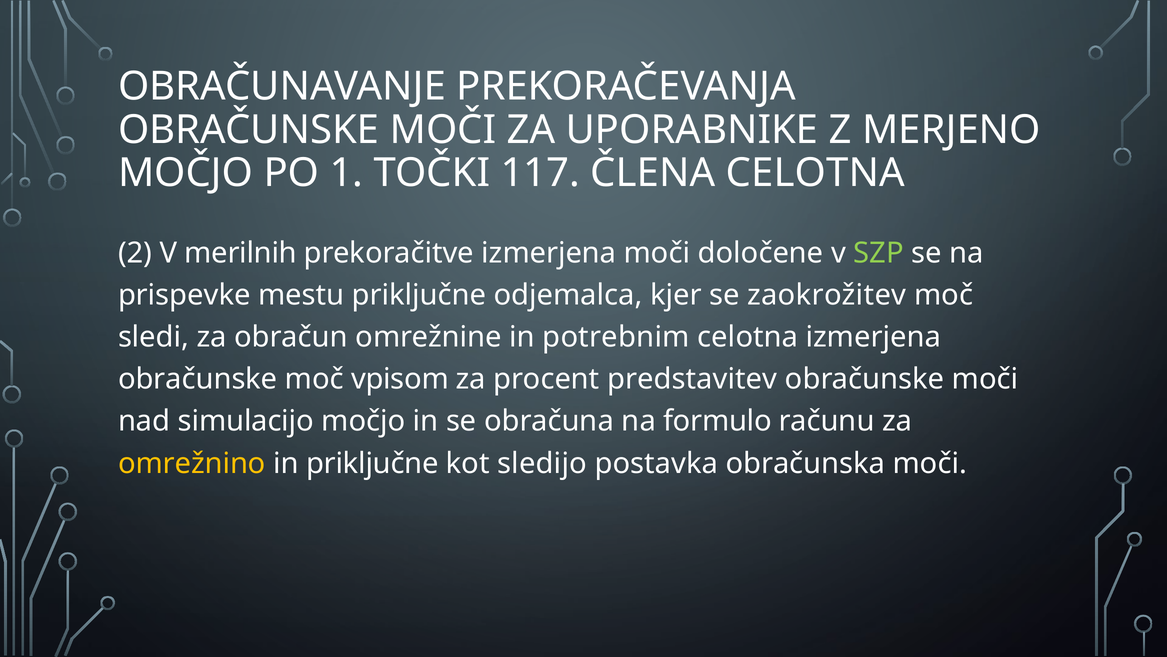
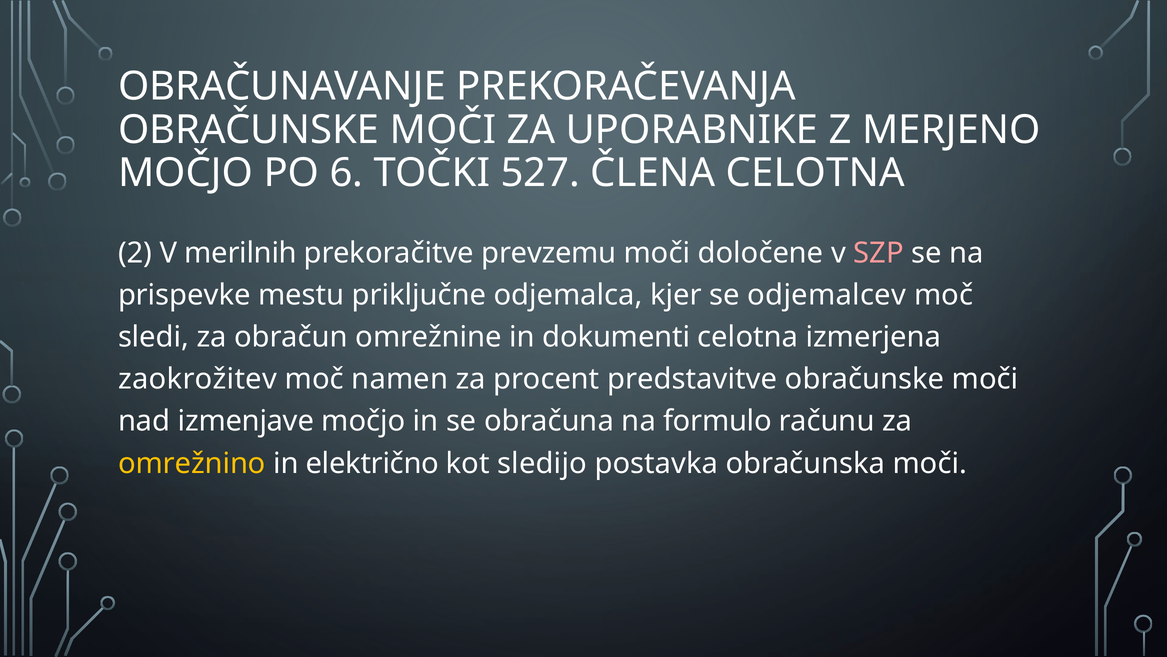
1: 1 -> 6 (346, 173)
117: 117 -> 527 (540, 173)
prekoračitve izmerjena: izmerjena -> prevzemu (549, 253)
SZP colour: light green -> pink (879, 253)
zaokrožitev: zaokrožitev -> odjemalcev (827, 295)
potrebnim: potrebnim -> dokumenti (616, 337)
obračunske: obračunske -> zaokrožitev (198, 379)
vpisom: vpisom -> namen (400, 379)
predstavitev: predstavitev -> predstavitve (692, 379)
simulacijo: simulacijo -> izmenjave (246, 421)
in priključne: priključne -> električno (372, 463)
